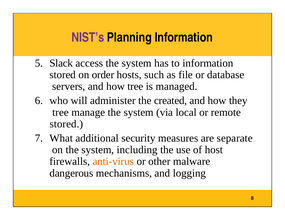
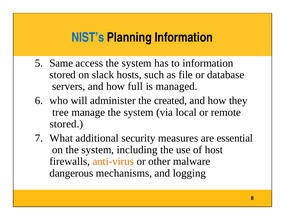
NIST’s colour: purple -> blue (88, 38)
Slack: Slack -> Same (61, 63)
order: order -> slack (103, 75)
how tree: tree -> full (135, 86)
separate: separate -> essential (235, 138)
